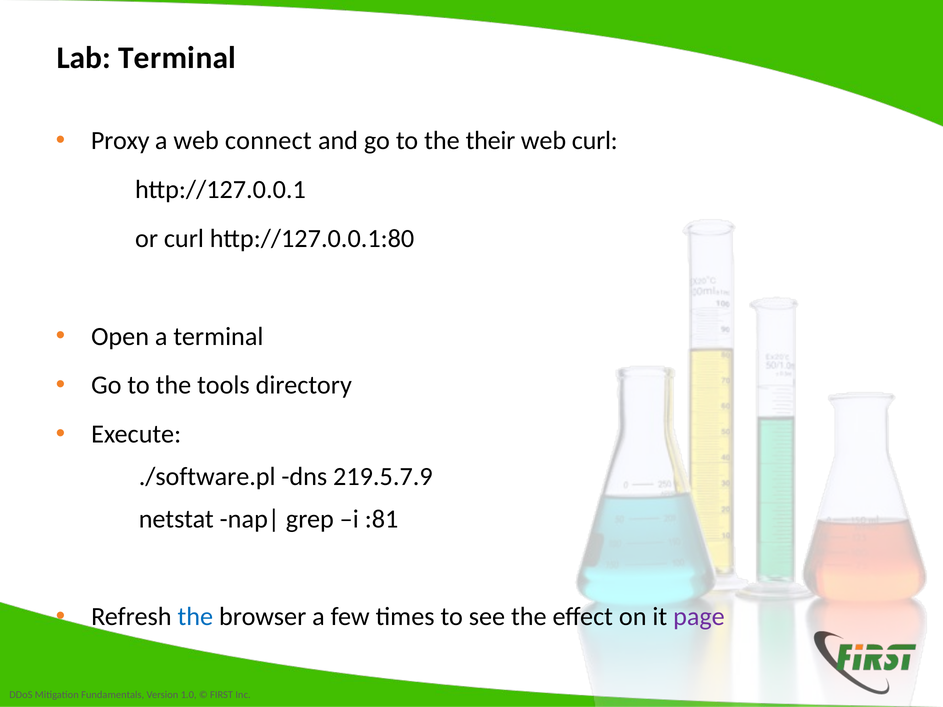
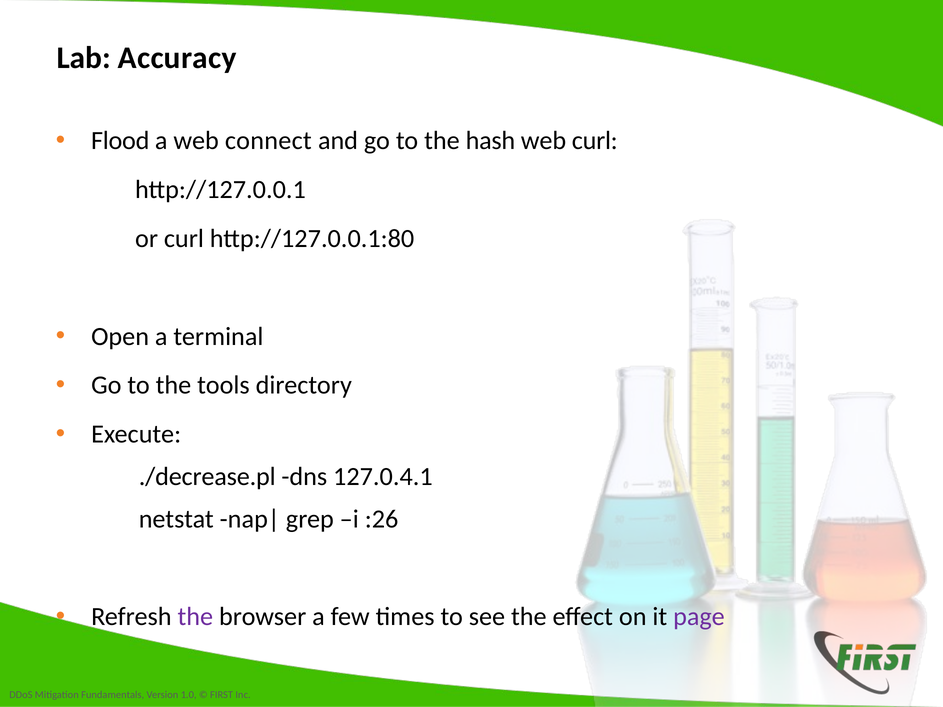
Lab Terminal: Terminal -> Accuracy (177, 58)
Proxy: Proxy -> Flood (120, 141)
their: their -> hash (490, 141)
./software.pl: ./software.pl -> ./decrease.pl (207, 477)
219.5.7.9: 219.5.7.9 -> 127.0.4.1 (383, 477)
:81: :81 -> :26 (382, 519)
the colour: blue -> purple (195, 617)
